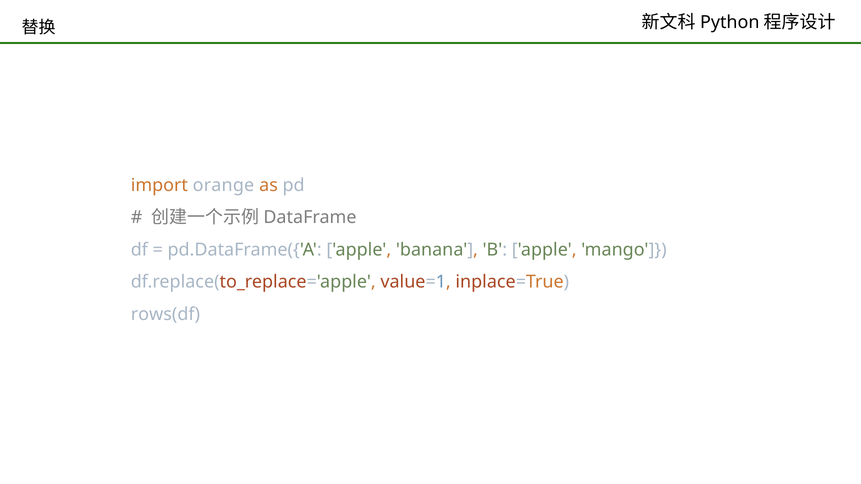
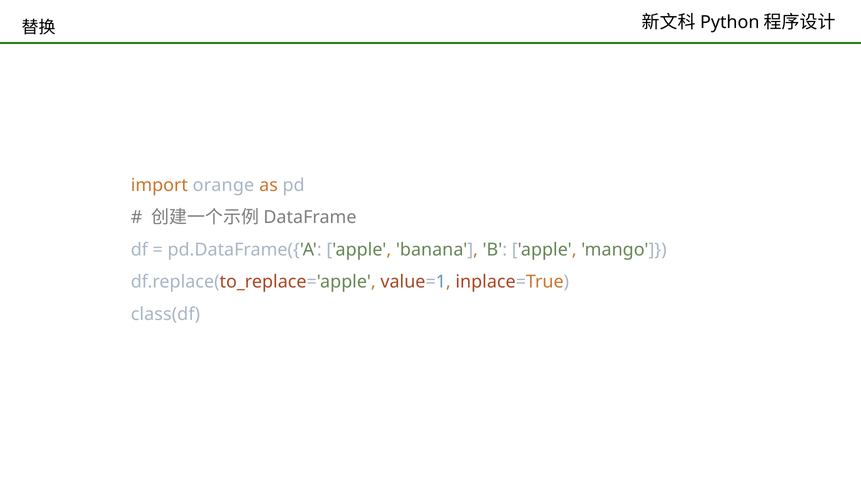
rows(df: rows(df -> class(df (165, 314)
